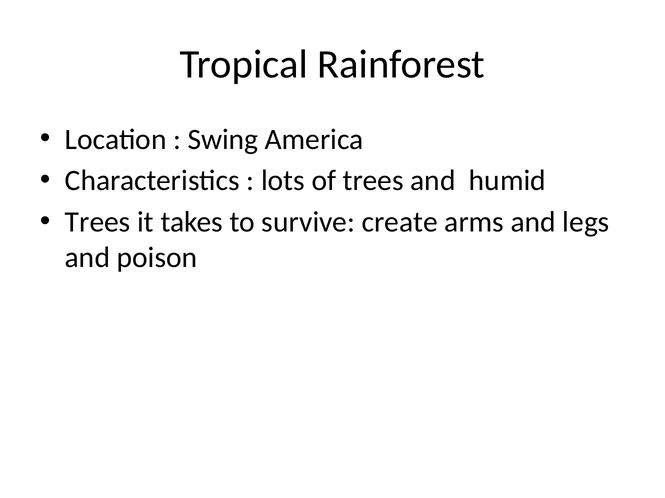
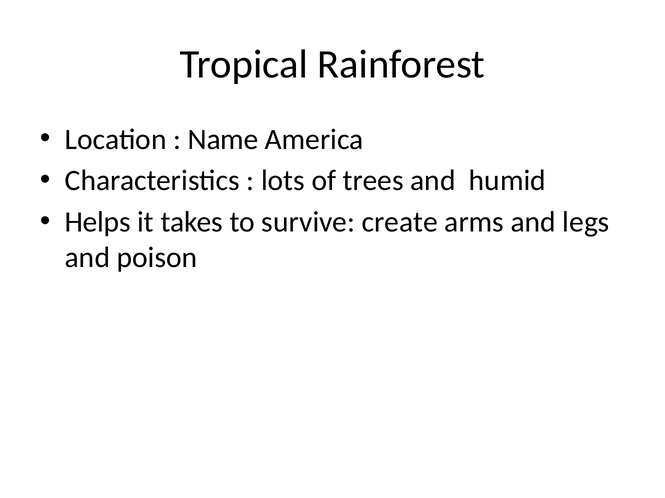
Swing: Swing -> Name (223, 140)
Trees: Trees -> Helps (98, 222)
